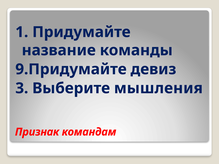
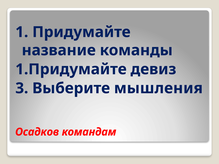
9.Придумайте: 9.Придумайте -> 1.Придумайте (71, 69)
Признак: Признак -> Осадков (37, 132)
